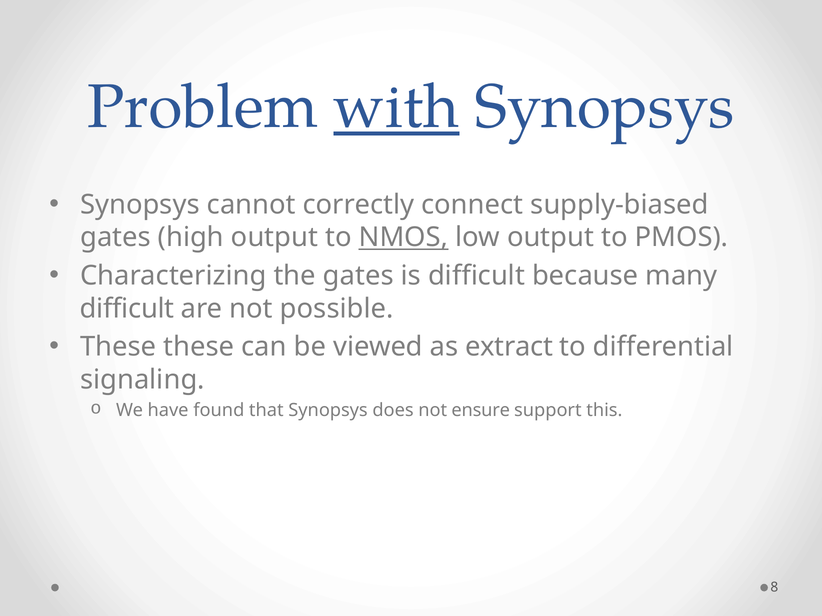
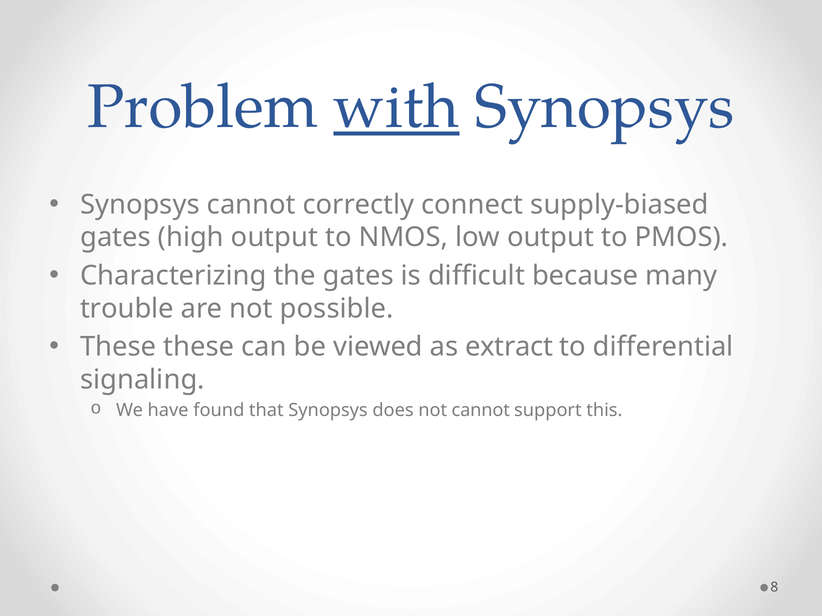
NMOS underline: present -> none (403, 238)
difficult: difficult -> trouble (127, 309)
not ensure: ensure -> cannot (481, 410)
